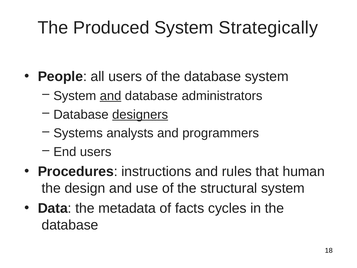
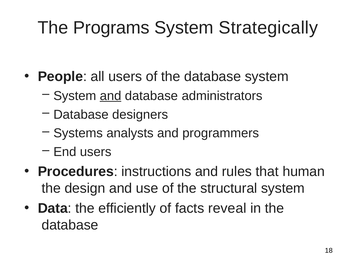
Produced: Produced -> Programs (111, 28)
designers underline: present -> none (140, 114)
metadata: metadata -> efficiently (127, 208)
cycles: cycles -> reveal (227, 208)
